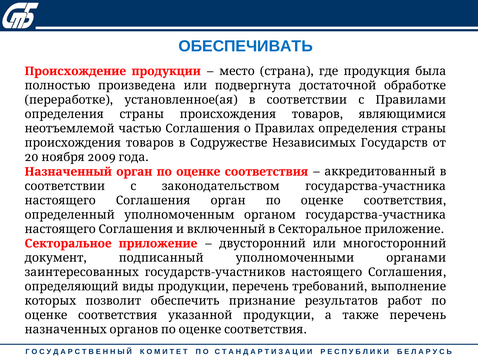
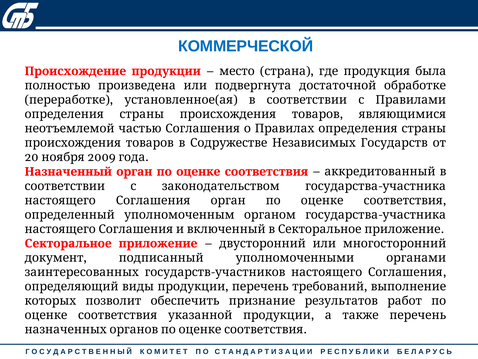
ОБЕСПЕЧИВАТЬ: ОБЕСПЕЧИВАТЬ -> КОММЕРЧЕСКОЙ (246, 46)
